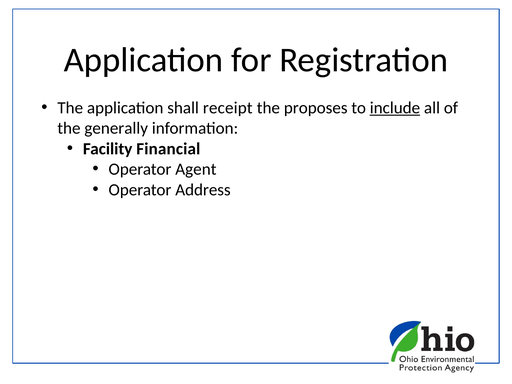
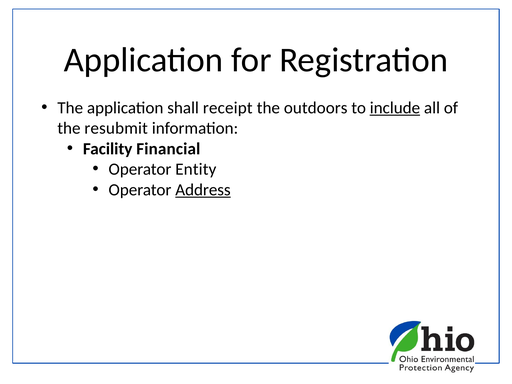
proposes: proposes -> outdoors (316, 108)
generally: generally -> resubmit (116, 128)
Agent: Agent -> Entity (196, 169)
Address underline: none -> present (203, 190)
